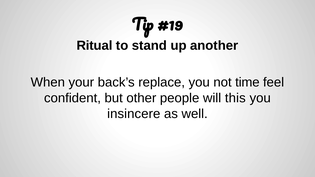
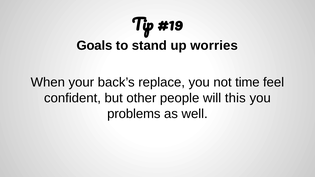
Ritual: Ritual -> Goals (94, 46)
another: another -> worries (214, 46)
insincere: insincere -> problems (134, 114)
